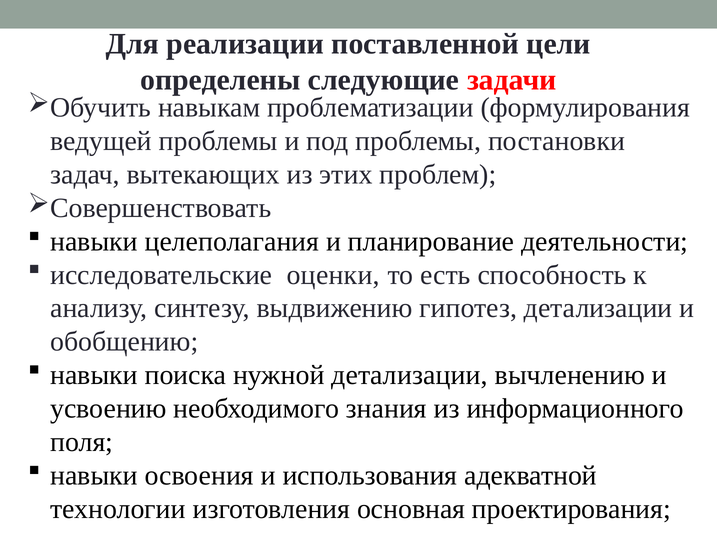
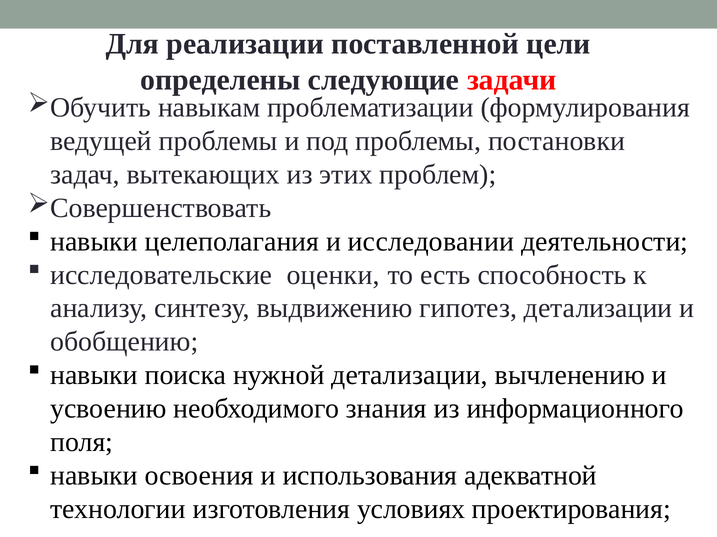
планирование: планирование -> исследовании (431, 242)
основная: основная -> условиях (411, 510)
